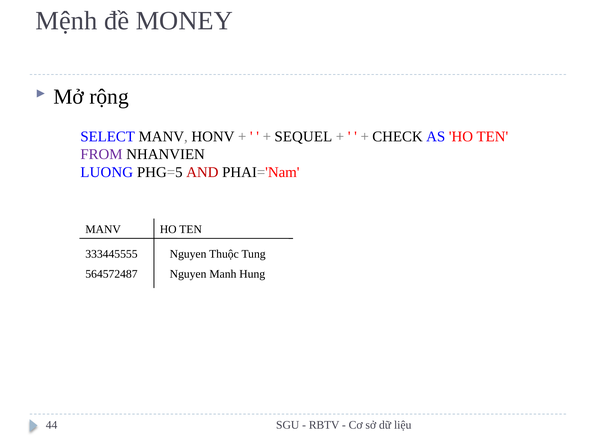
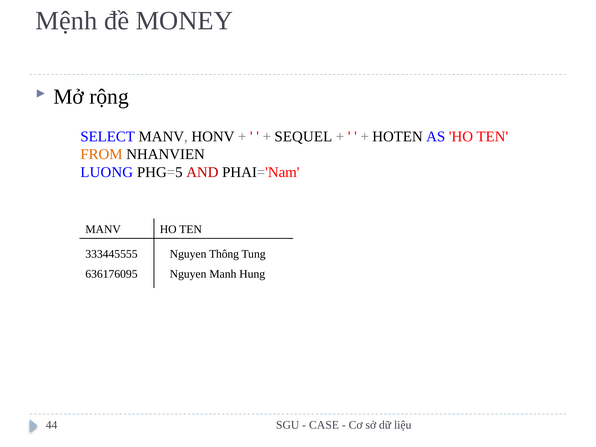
CHECK: CHECK -> HOTEN (398, 136)
FROM colour: purple -> orange (101, 154)
Thuộc: Thuộc -> Thông (224, 254)
564572487: 564572487 -> 636176095 (111, 274)
RBTV: RBTV -> CASE (324, 425)
